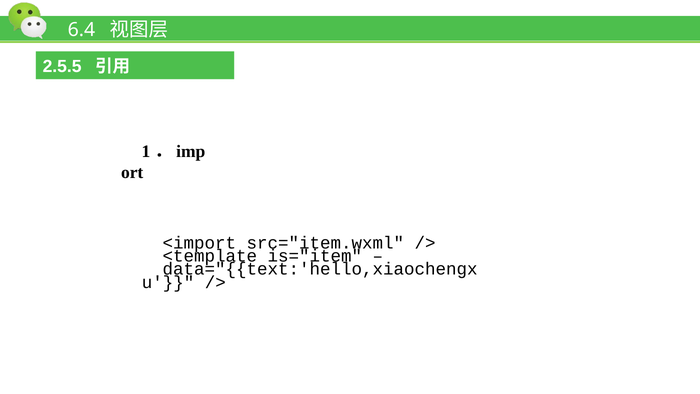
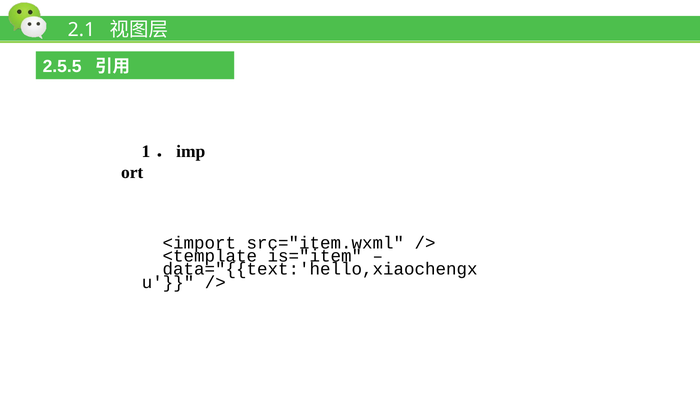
6.4: 6.4 -> 2.1 (81, 30)
